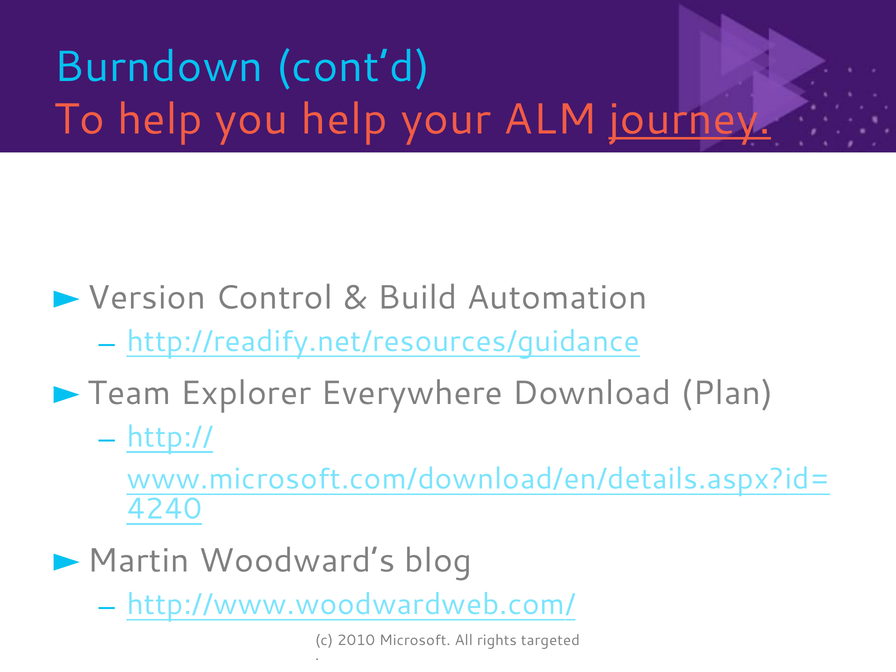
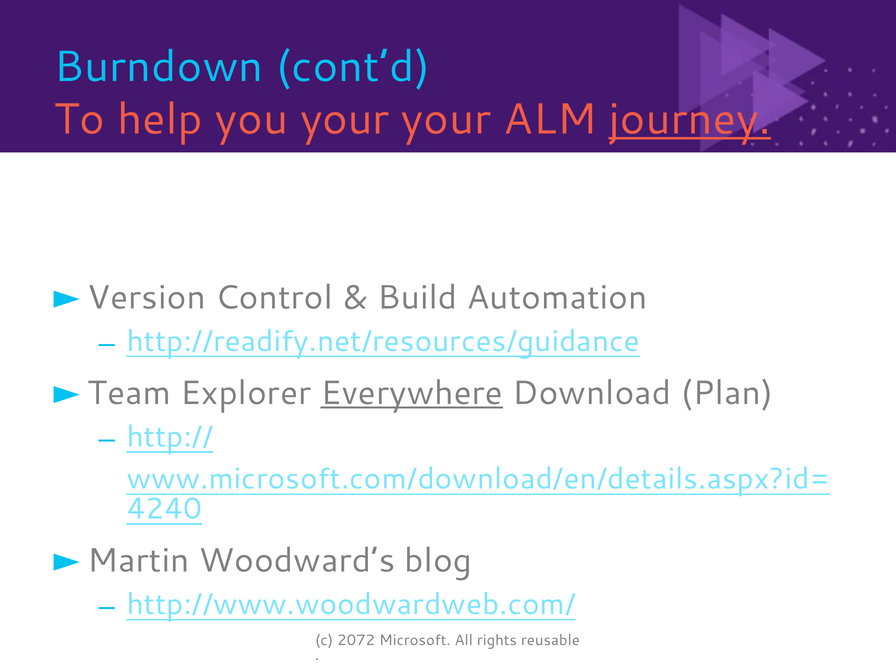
you help: help -> your (345, 119)
Everywhere underline: none -> present (412, 393)
2010: 2010 -> 2072 (356, 640)
targeted: targeted -> reusable (550, 640)
